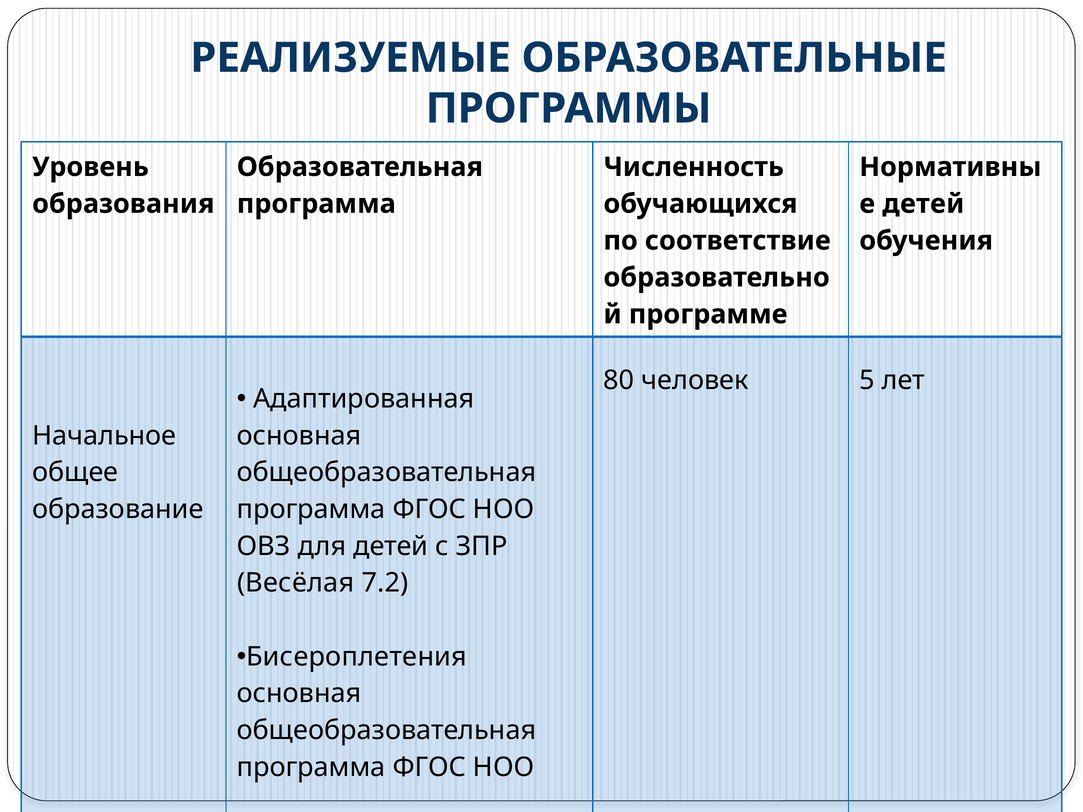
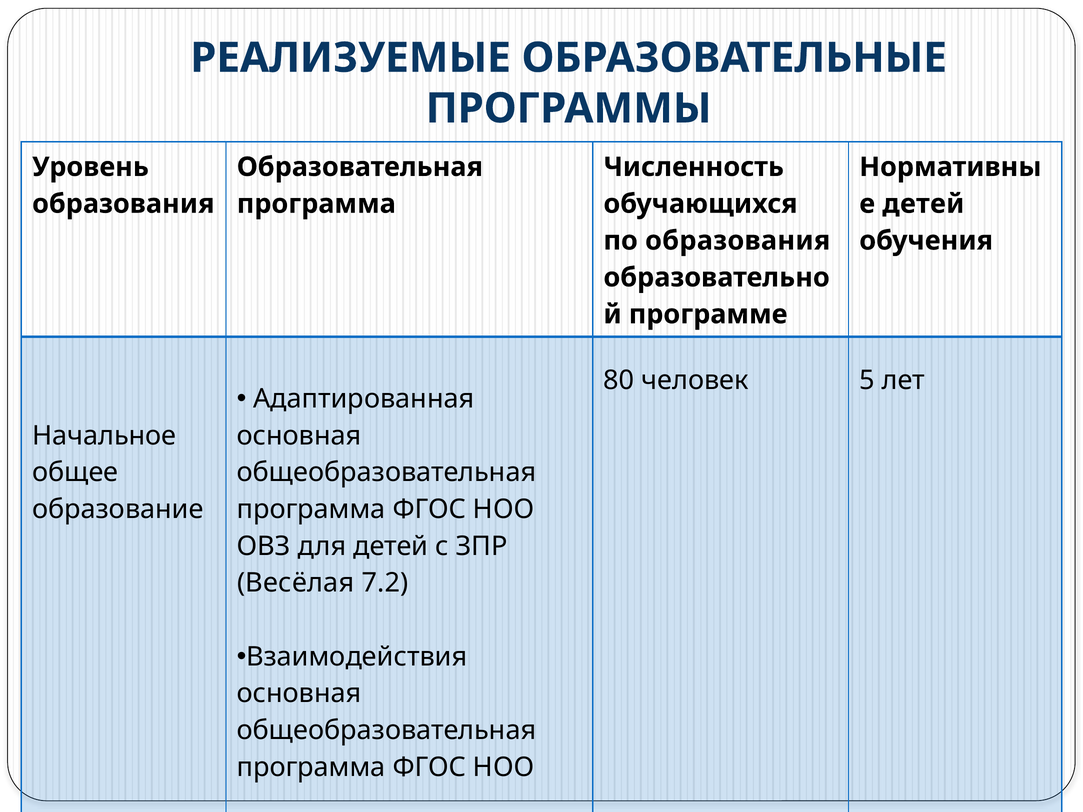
по соответствие: соответствие -> образования (738, 241)
Бисероплетения: Бисероплетения -> Взаимодействия (357, 657)
